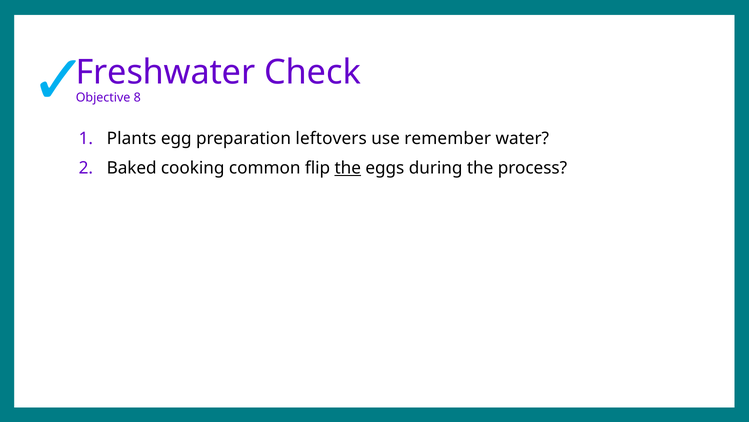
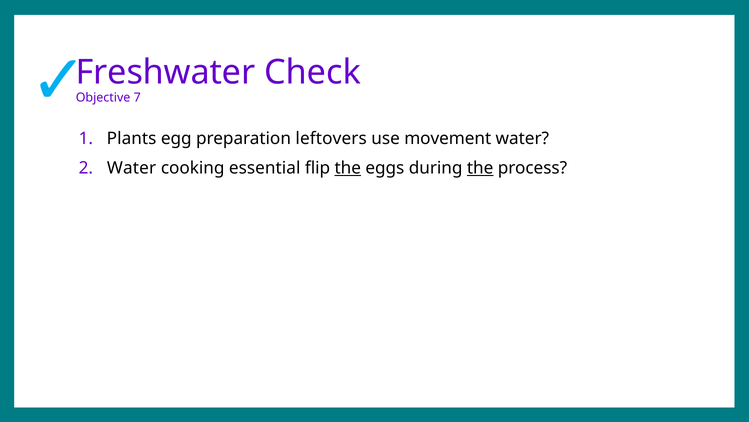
8: 8 -> 7 (137, 98)
remember: remember -> movement (448, 138)
Baked: Baked -> Water (132, 168)
common: common -> essential (265, 168)
the underline: none -> present (480, 168)
